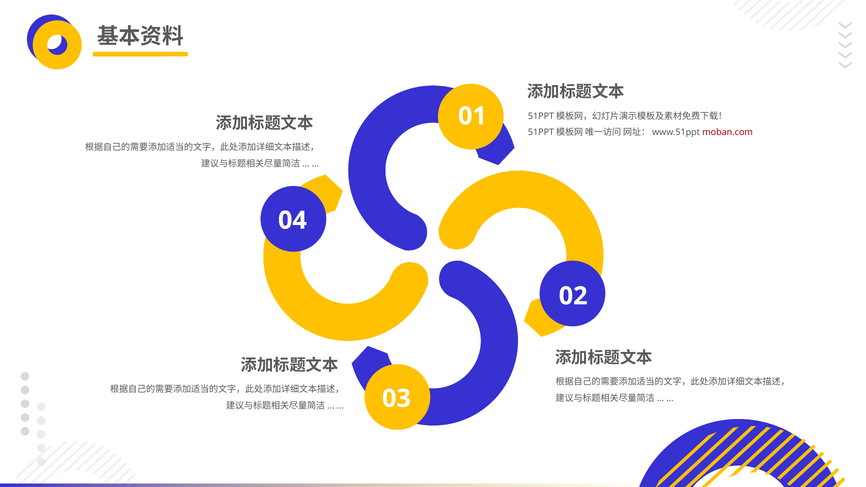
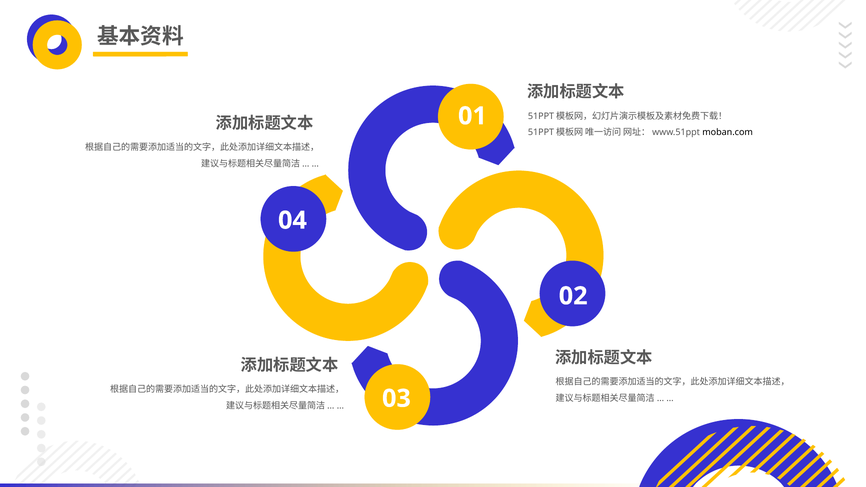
moban.com colour: red -> black (728, 132)
